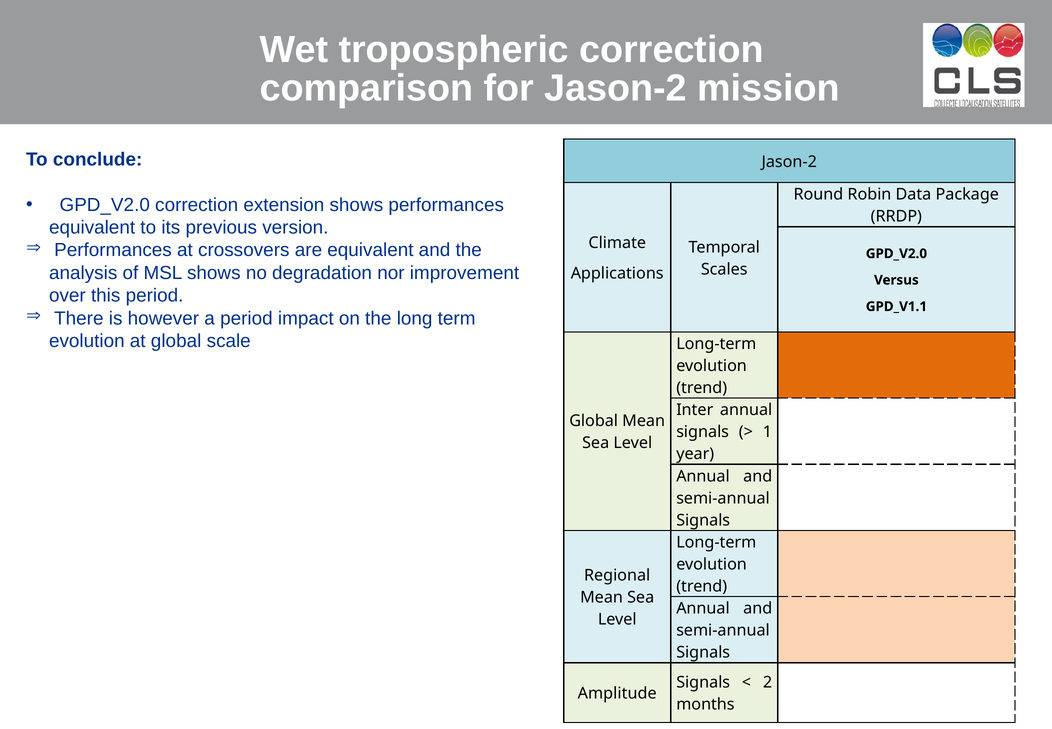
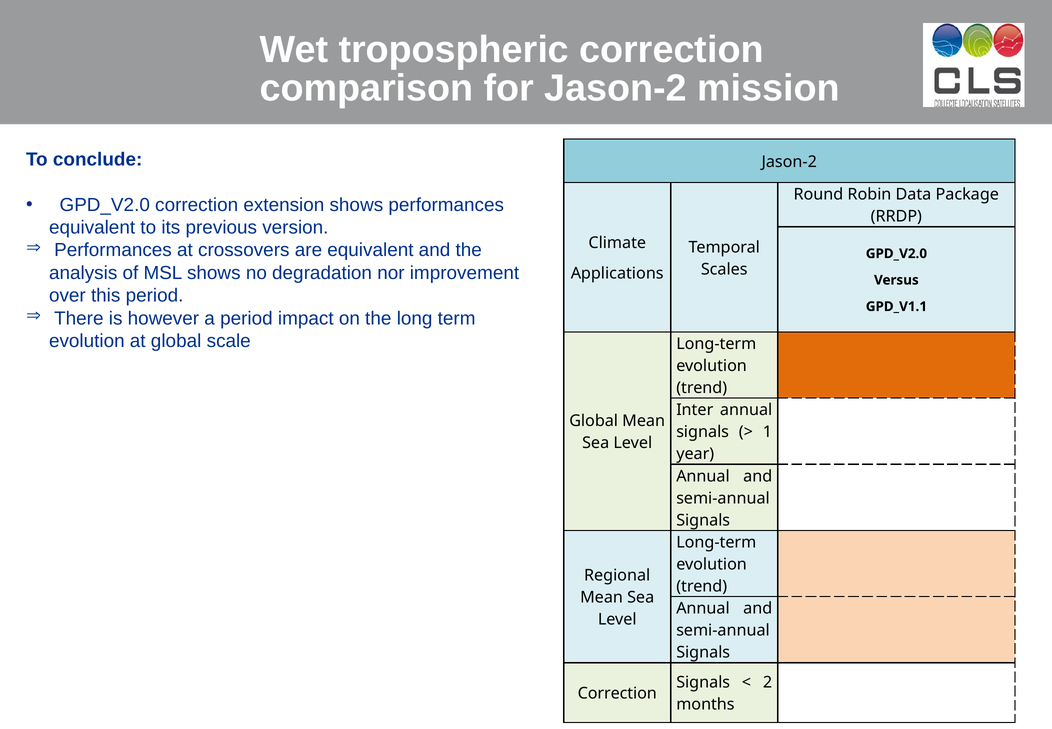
Amplitude: Amplitude -> Correction (617, 693)
